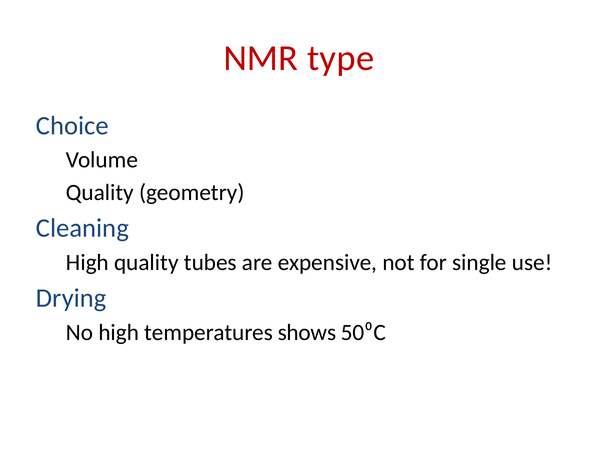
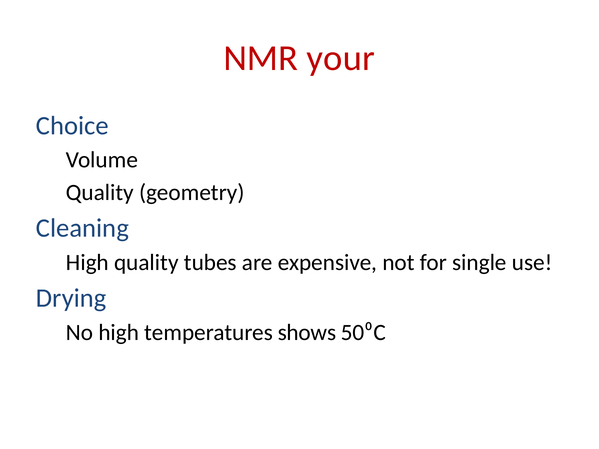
type: type -> your (341, 58)
